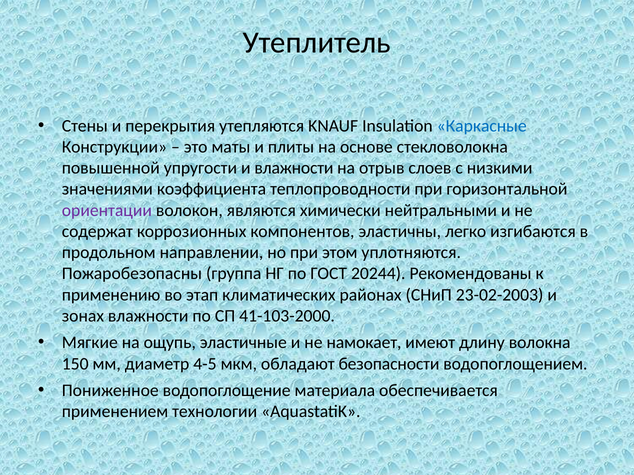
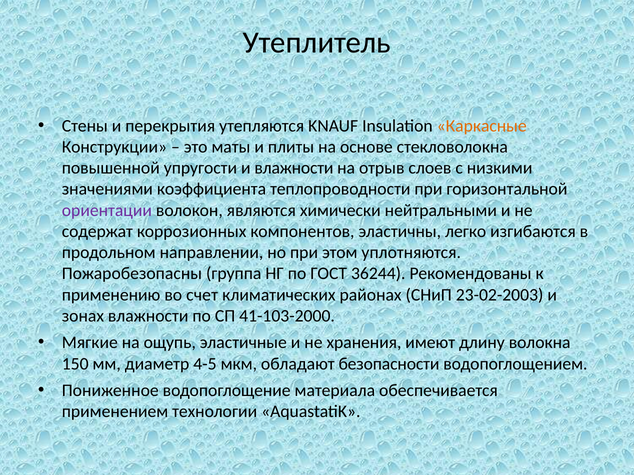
Каркасные colour: blue -> orange (482, 126)
20244: 20244 -> 36244 (378, 274)
этап: этап -> счет (202, 295)
намокает: намокает -> хранения (364, 343)
